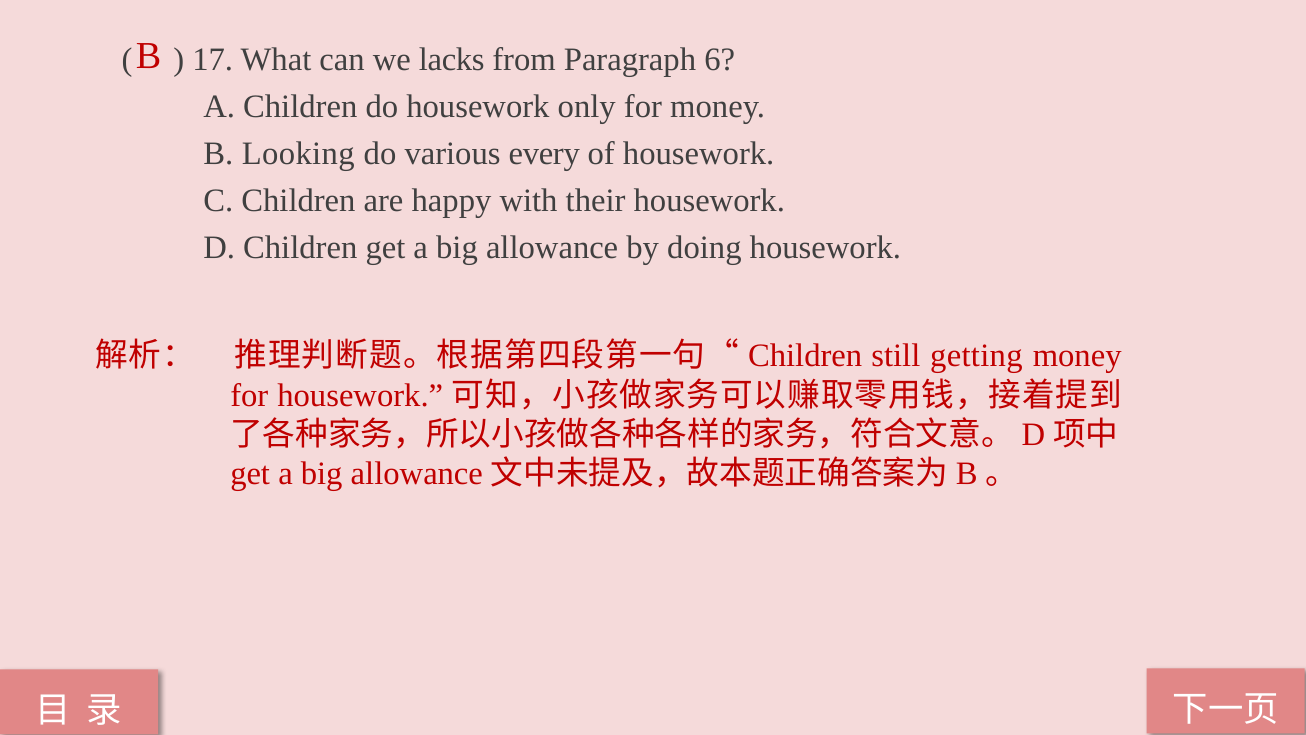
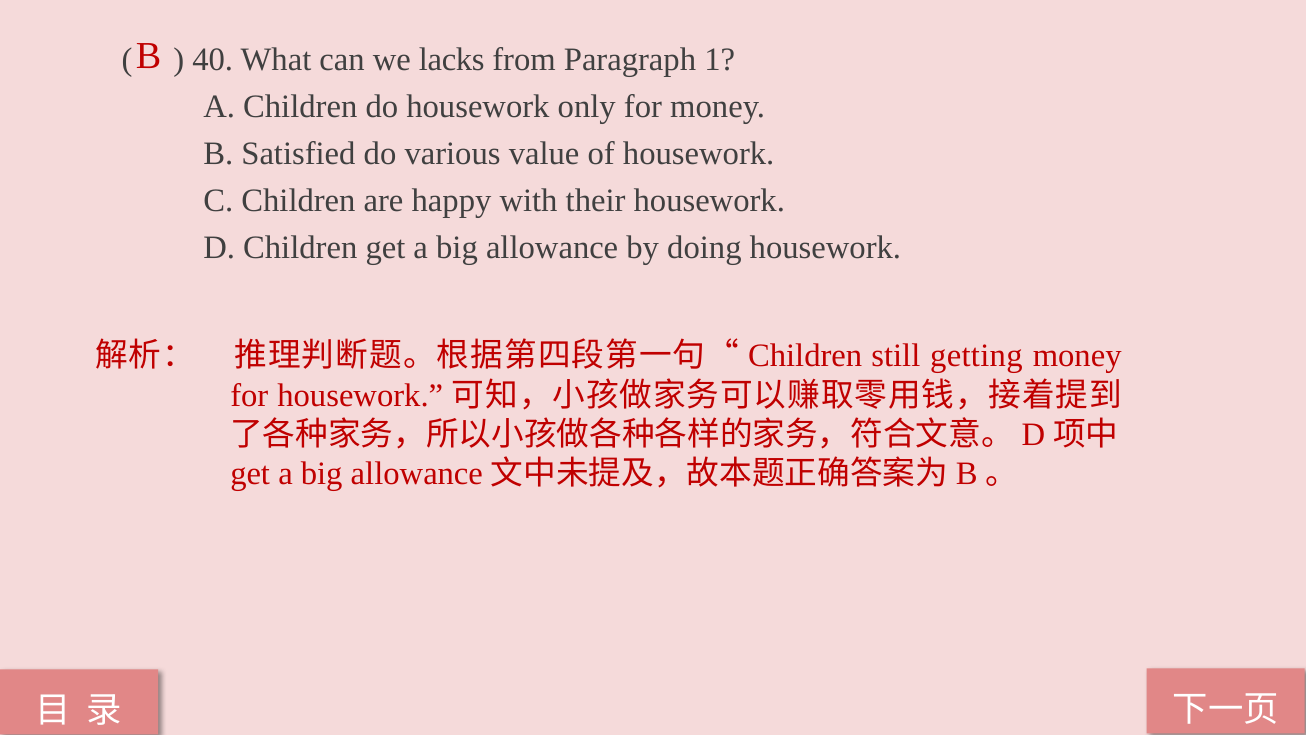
17: 17 -> 40 (213, 60)
6: 6 -> 1 (720, 60)
Looking: Looking -> Satisfied (298, 154)
every: every -> value (544, 154)
